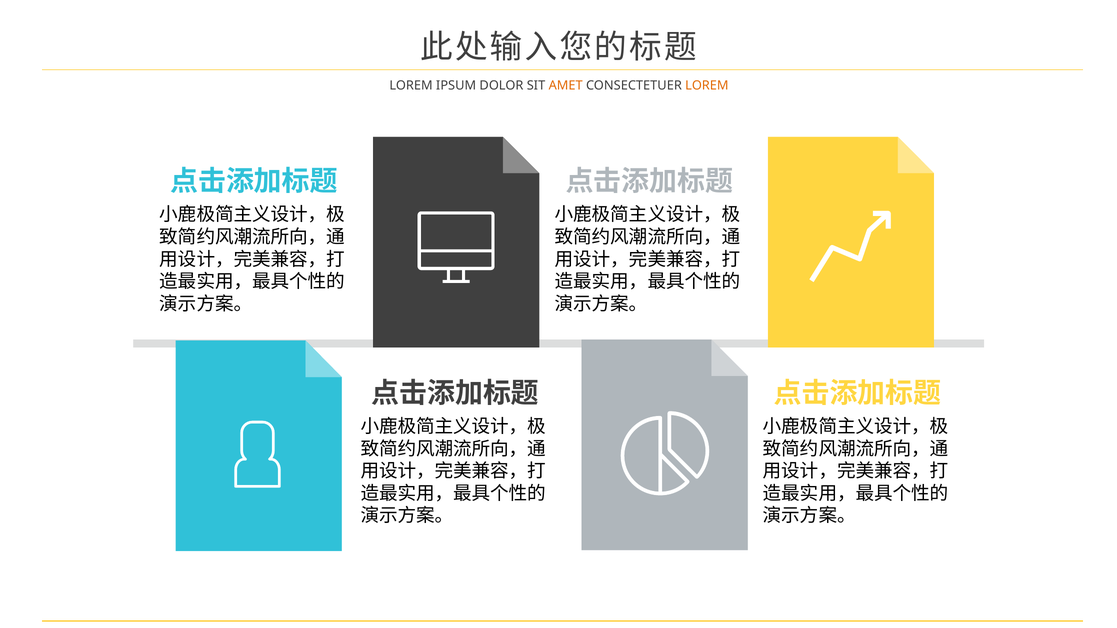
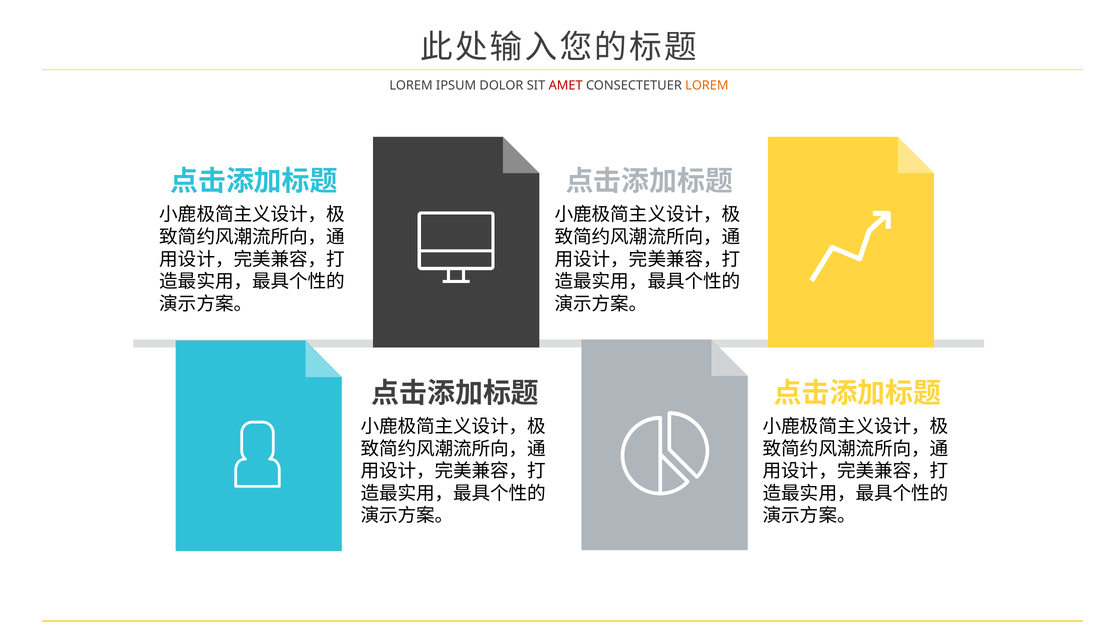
AMET colour: orange -> red (566, 86)
